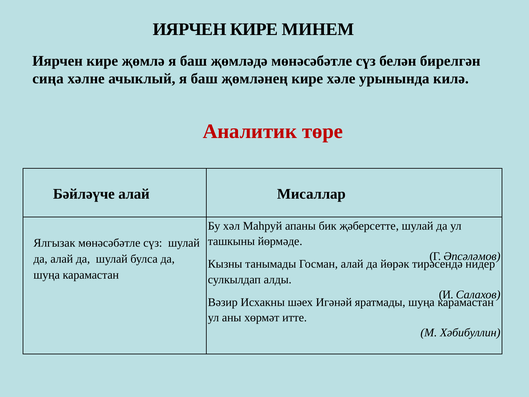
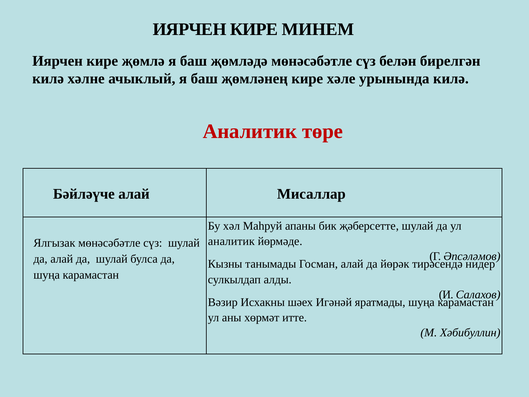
сиңа: сиңа -> килә (48, 78)
ташкыны: ташкыны -> аналитик (231, 241)
